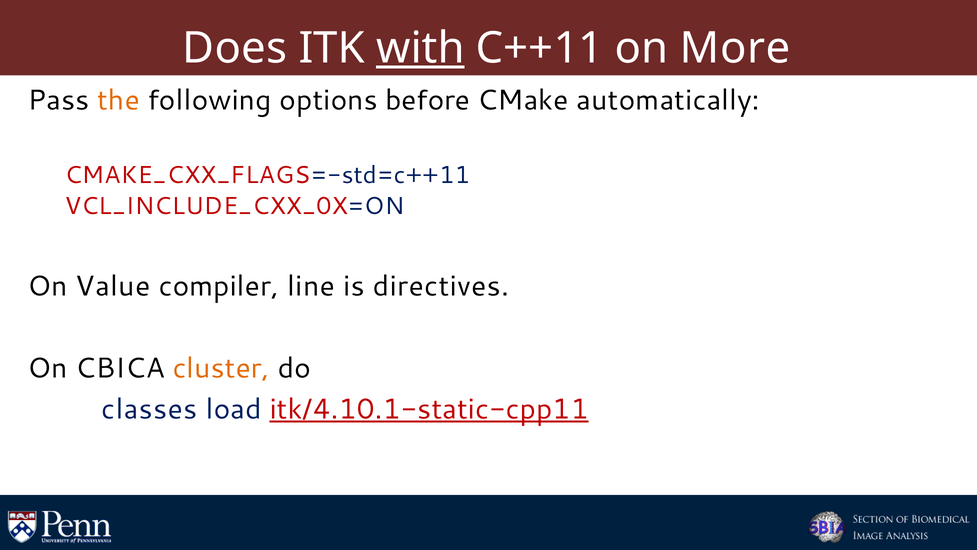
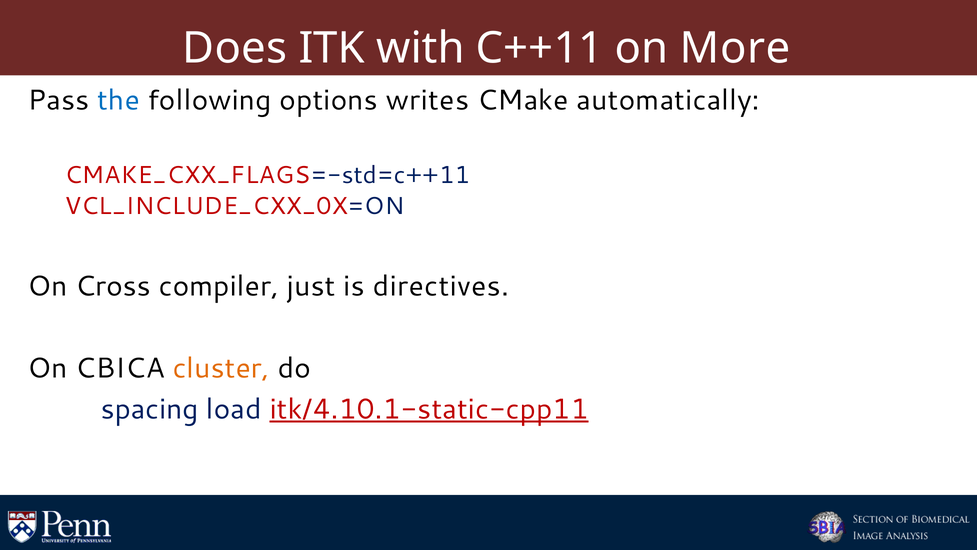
with underline: present -> none (420, 48)
the colour: orange -> blue (119, 100)
before: before -> writes (427, 100)
Value: Value -> Cross (113, 286)
line: line -> just (311, 286)
classes: classes -> spacing (150, 409)
